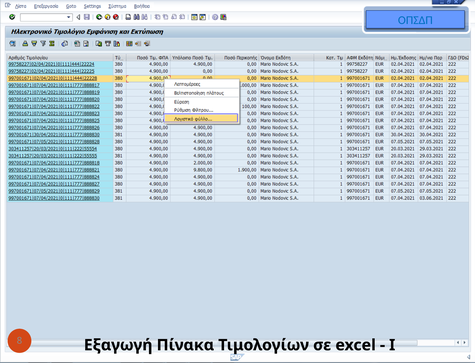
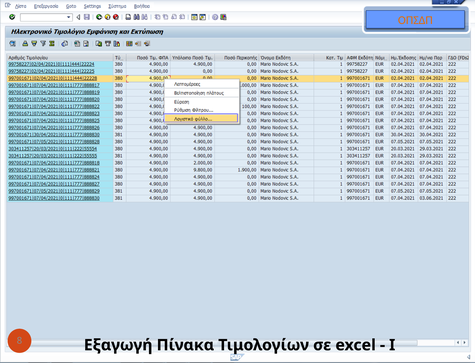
ΟΠΣΔΠ colour: blue -> orange (415, 20)
